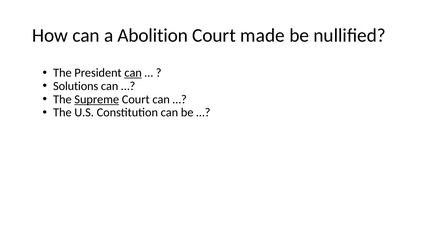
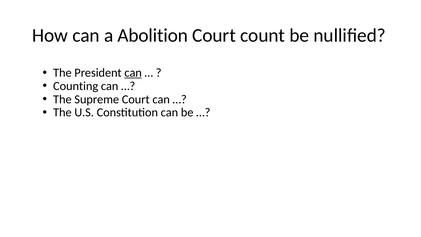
made: made -> count (263, 35)
Solutions: Solutions -> Counting (76, 86)
Supreme underline: present -> none (97, 99)
